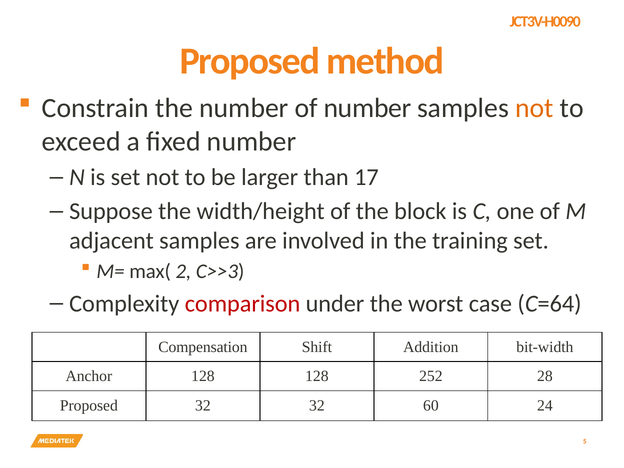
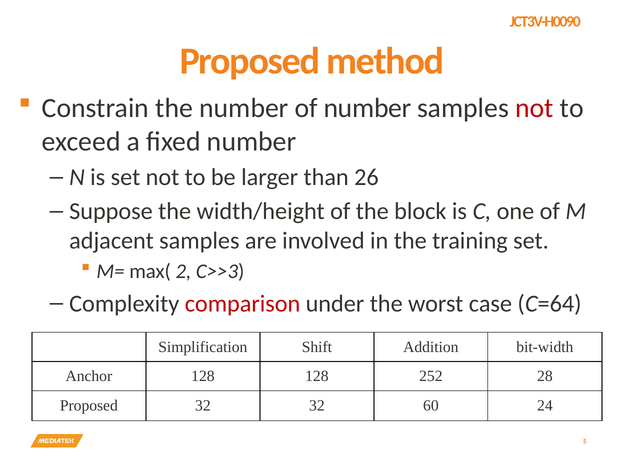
not colour: orange -> red (534, 108)
17: 17 -> 26 (366, 177)
Compensation: Compensation -> Simplification (203, 347)
